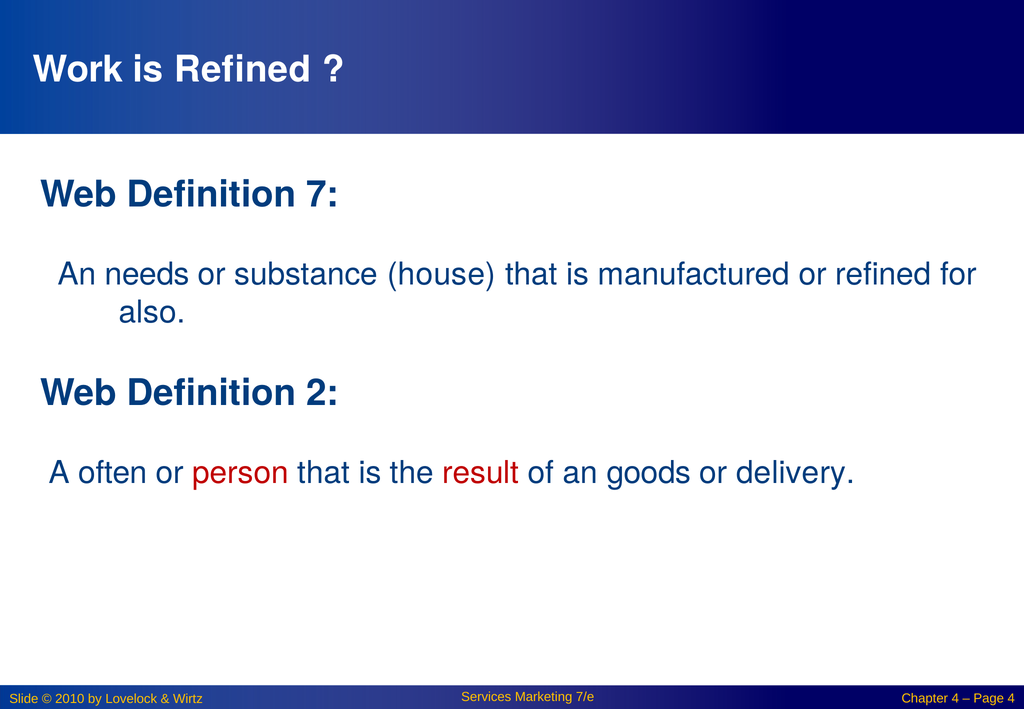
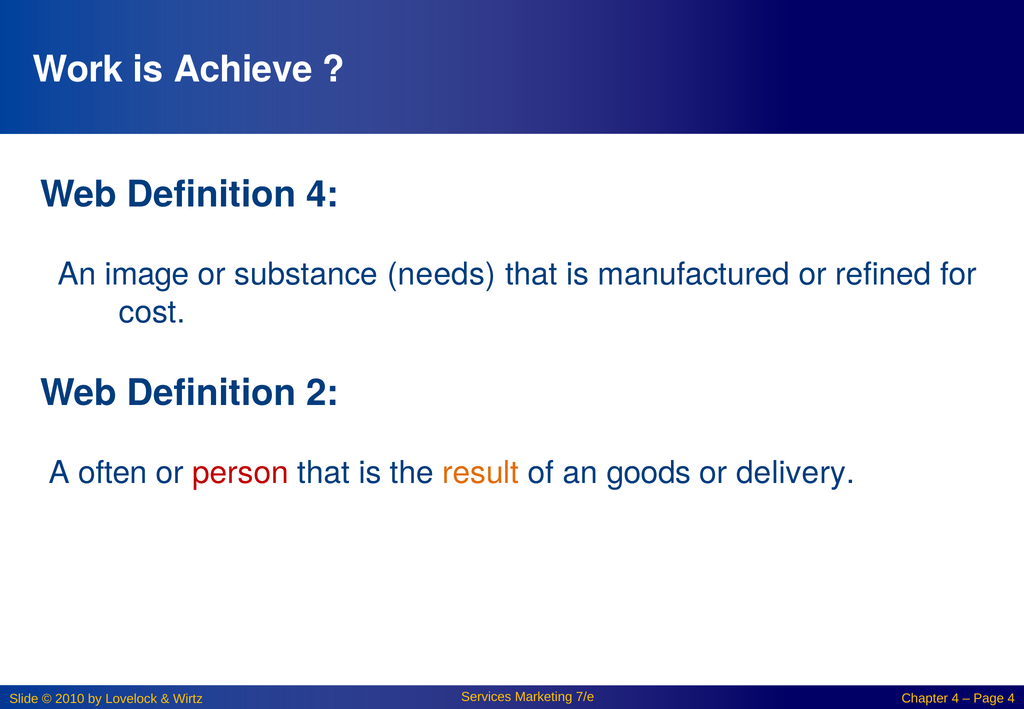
is Refined: Refined -> Achieve (243, 69)
Definition 7: 7 -> 4 (322, 195)
needs: needs -> image (147, 275)
house: house -> needs (441, 275)
also: also -> cost (152, 312)
result colour: red -> orange (481, 473)
